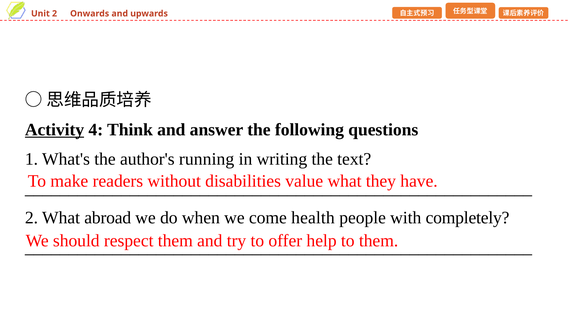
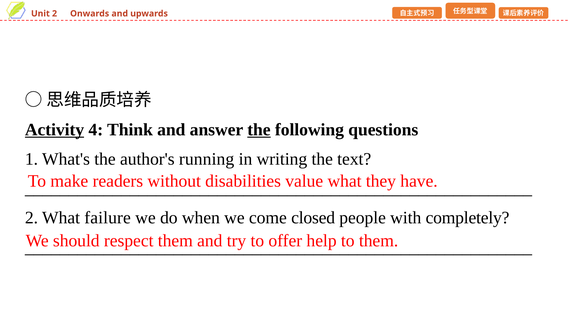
the underline: none -> present (259, 130)
abroad: abroad -> failure (108, 218)
health: health -> closed (313, 218)
